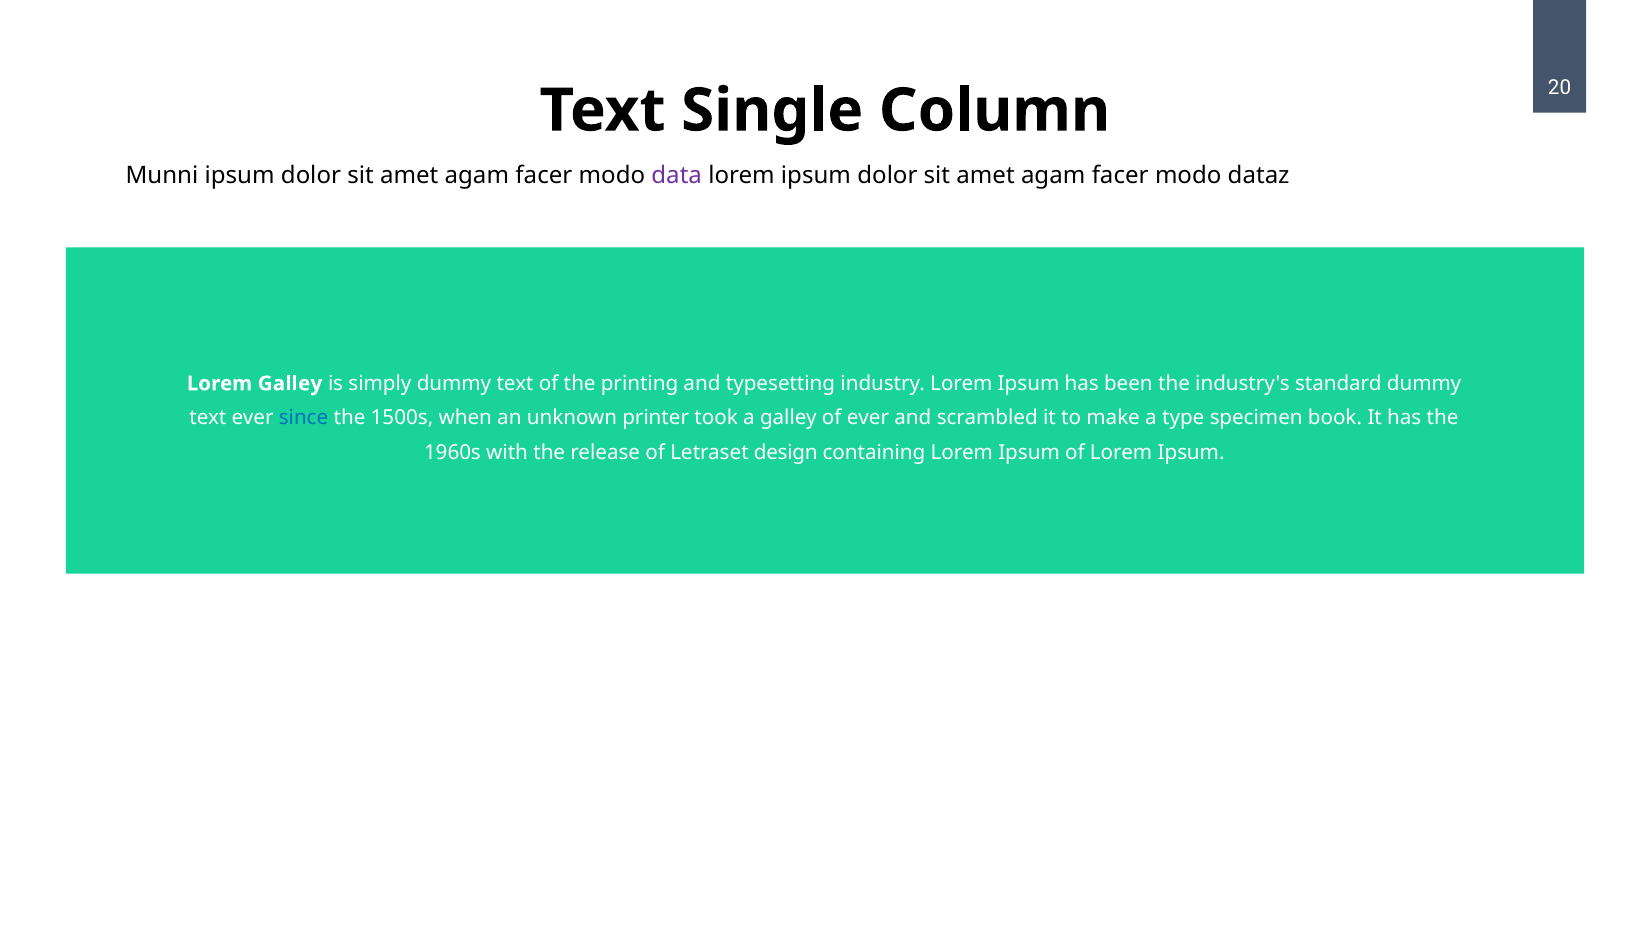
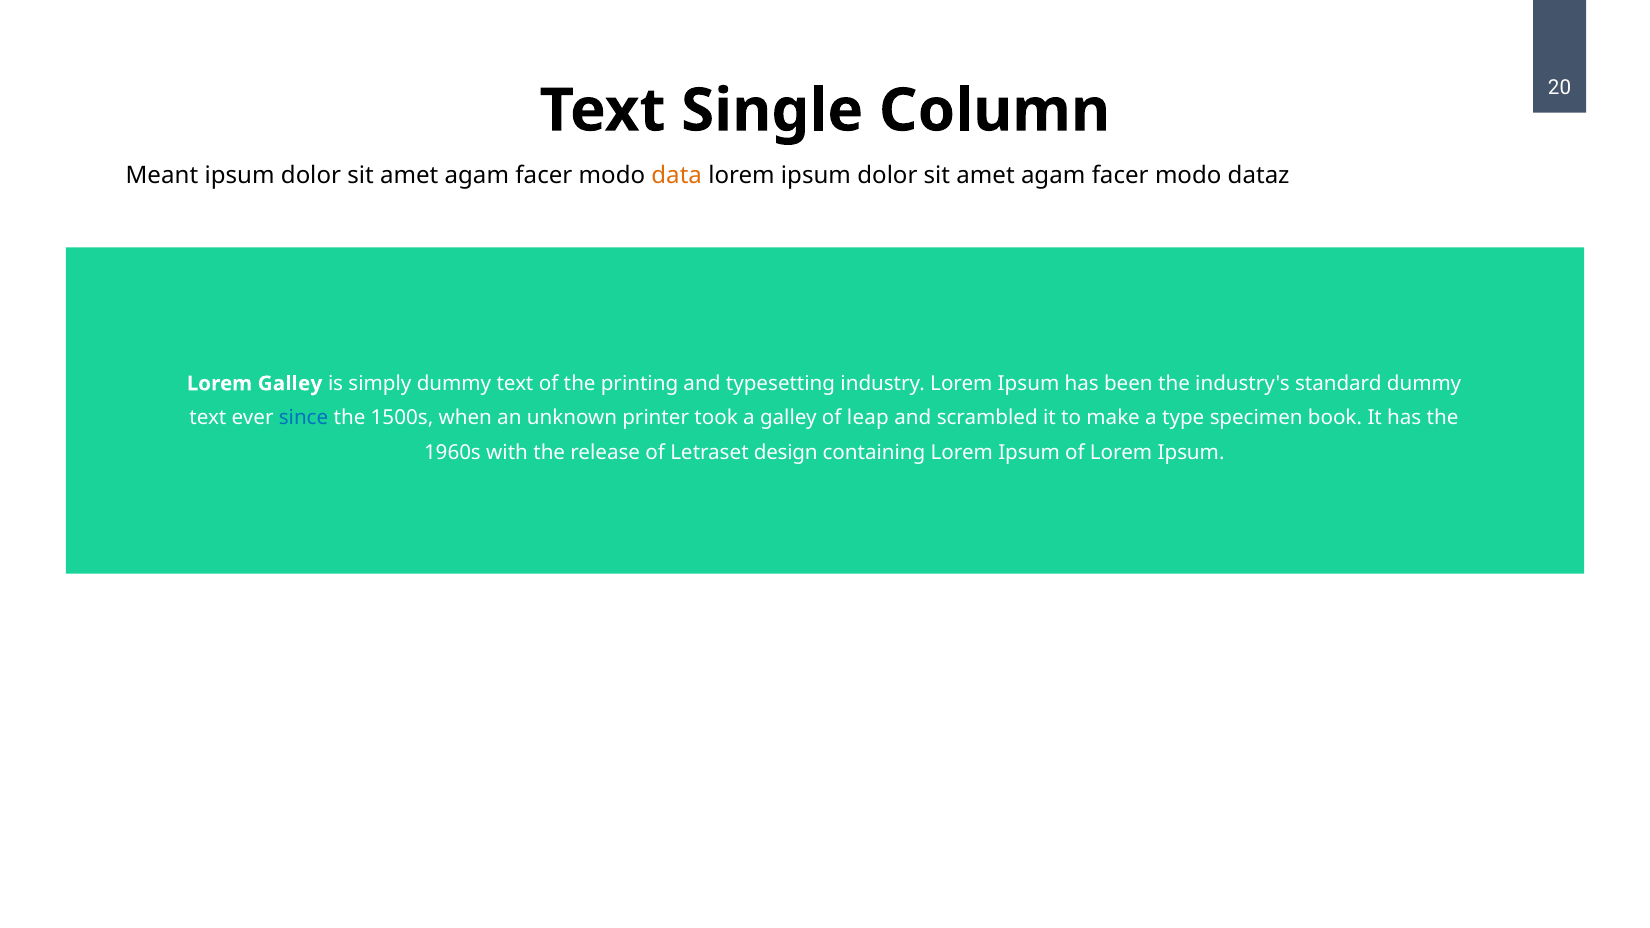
Munni: Munni -> Meant (162, 176)
data colour: purple -> orange (677, 176)
of ever: ever -> leap (868, 418)
